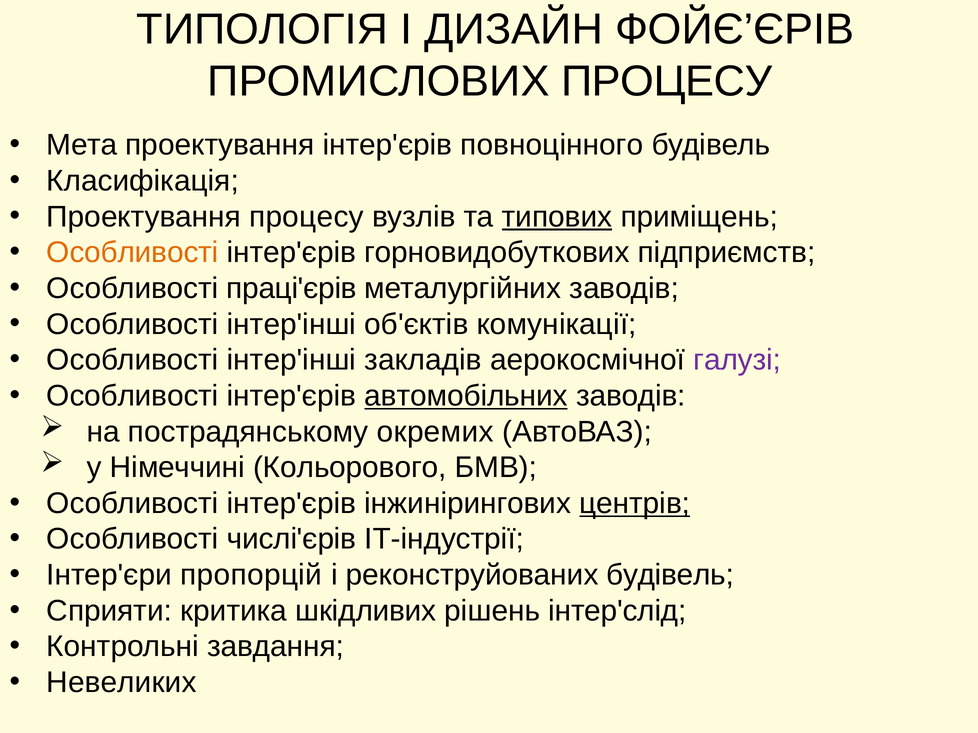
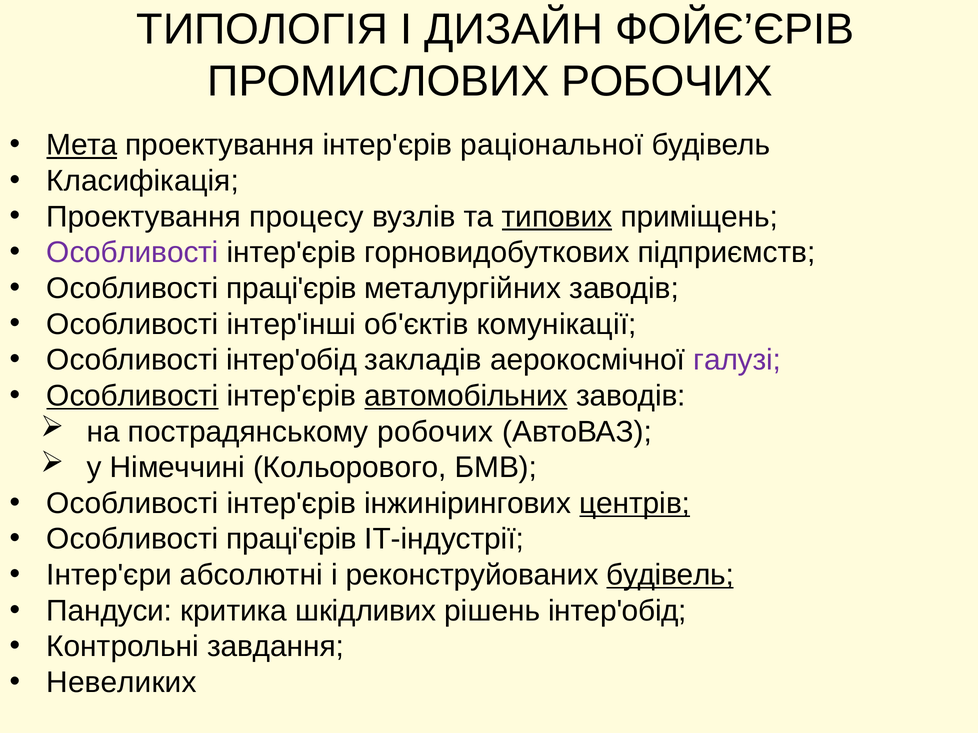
ПРОМИСЛОВИХ ПРОЦЕСУ: ПРОЦЕСУ -> РОБОЧИХ (667, 82)
Мета underline: none -> present (82, 145)
повноцінного: повноцінного -> раціональної (552, 145)
Особливості colour: orange -> purple (133, 253)
інтер'інші: інтер'інші -> інтер'обід (292, 360)
Особливості underline: none -> present (133, 396)
пострадянському окремих: окремих -> робочих (435, 432)
числі'єрів: числі'єрів -> праці'єрів (292, 540)
пропорцій: пропорцій -> абсолютні (251, 575)
будівель underline: none -> present (670, 575)
Сприяти: Сприяти -> Пандуси (109, 611)
рішень інтер'слід: інтер'слід -> інтер'обід (617, 611)
